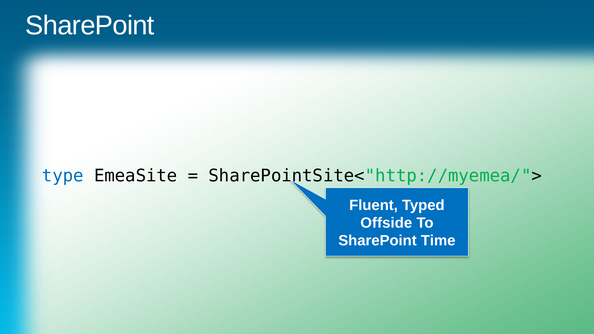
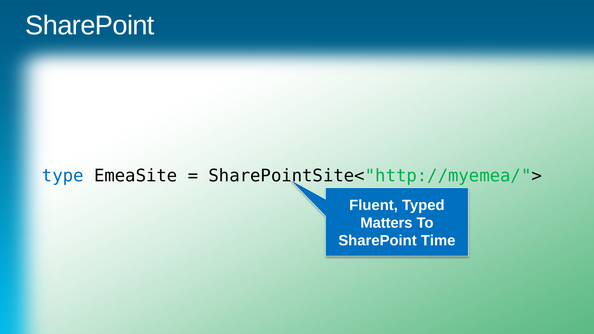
Offside: Offside -> Matters (386, 223)
